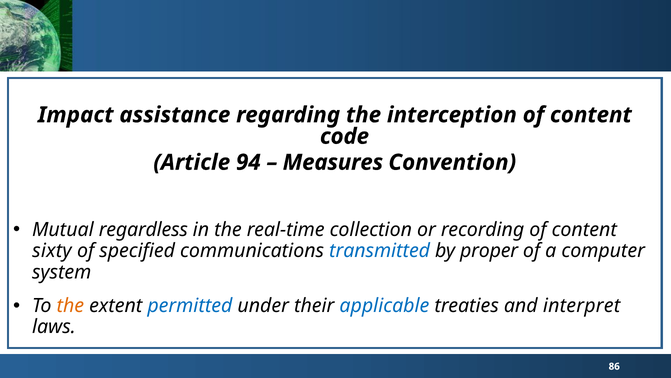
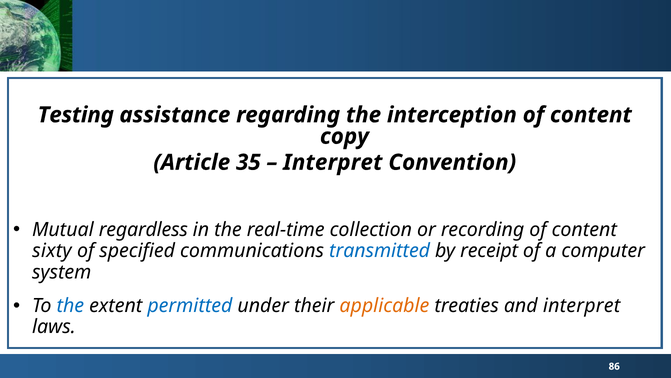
Impact: Impact -> Testing (76, 115)
code: code -> copy (344, 136)
94: 94 -> 35 (248, 162)
Measures: Measures -> Interpret (333, 162)
proper: proper -> receipt (489, 251)
the colour: orange -> blue (70, 305)
applicable colour: blue -> orange (384, 305)
